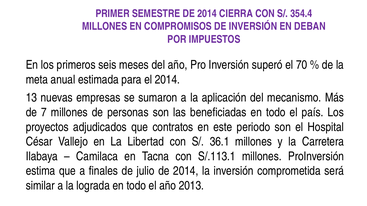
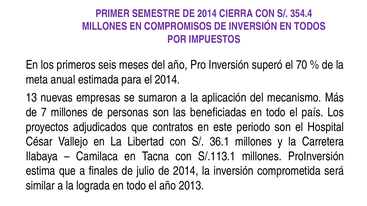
DEBAN: DEBAN -> TODOS (310, 27)
